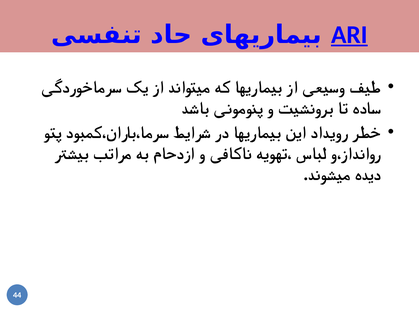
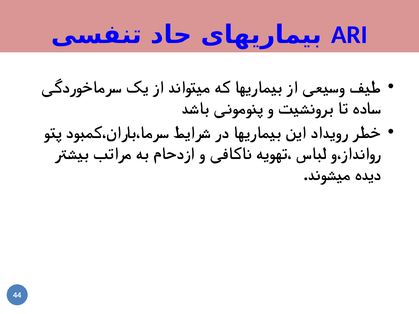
ARI underline: present -> none (349, 35)
